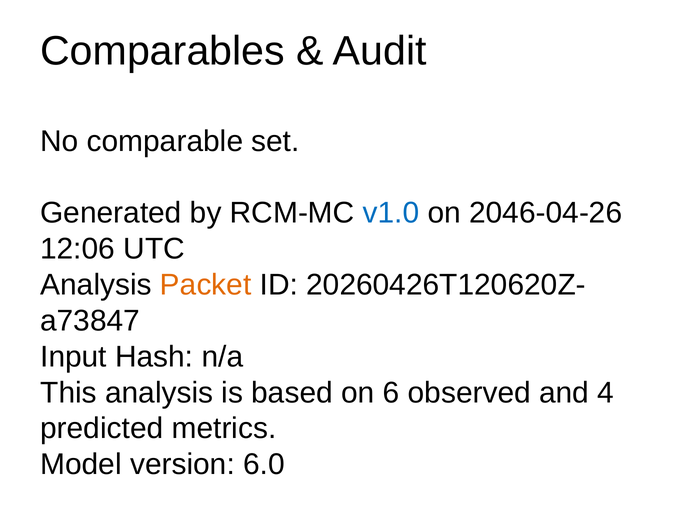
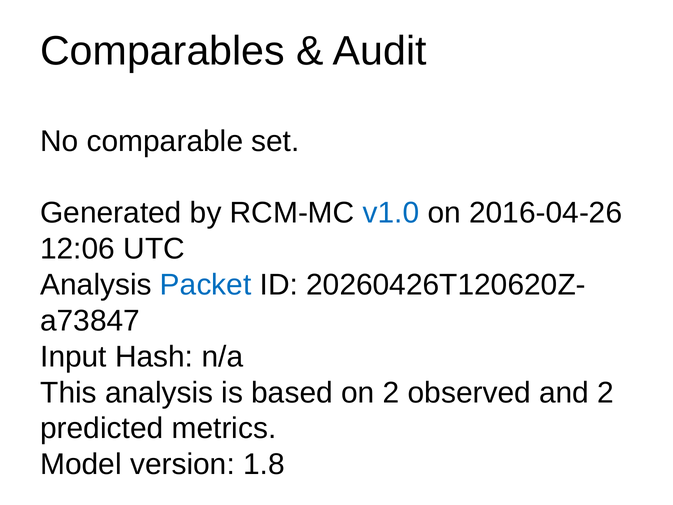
2046-04-26: 2046-04-26 -> 2016-04-26 (546, 213)
Packet colour: orange -> blue (206, 285)
on 6: 6 -> 2 (391, 392)
and 4: 4 -> 2 (606, 392)
6.0: 6.0 -> 1.8 (264, 464)
